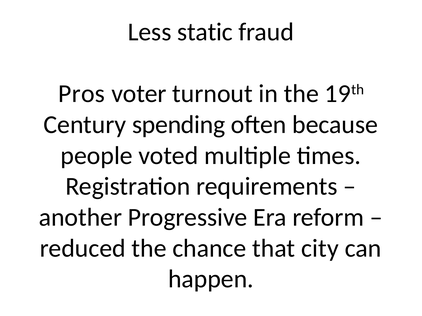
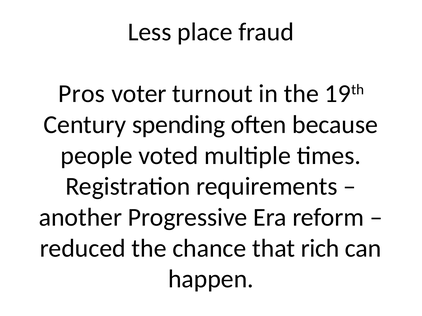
static: static -> place (205, 32)
city: city -> rich (320, 249)
